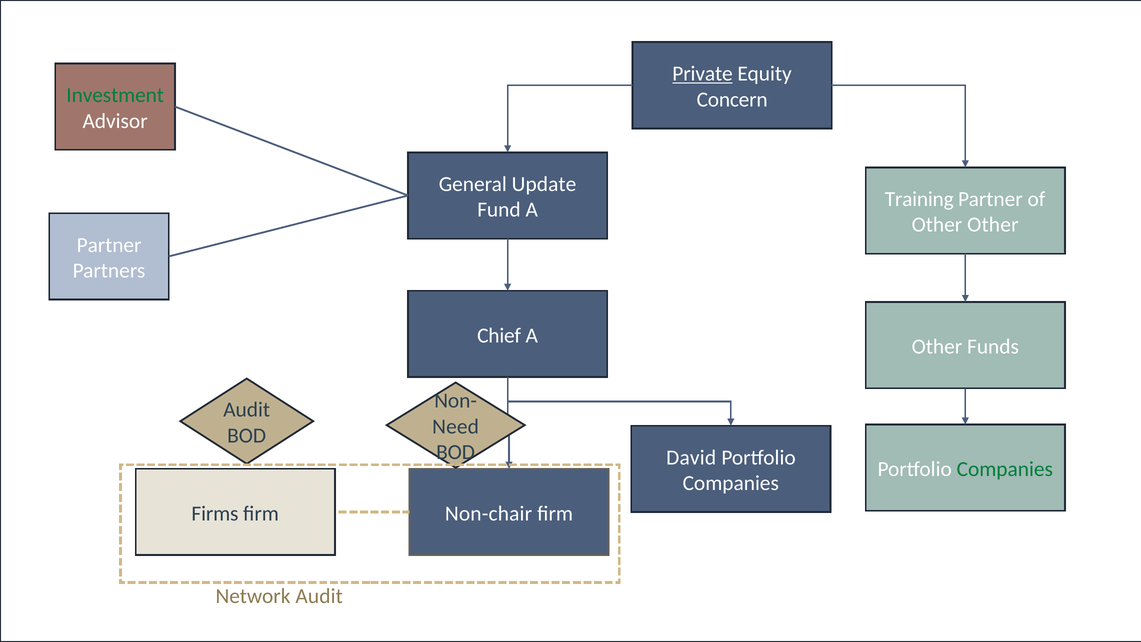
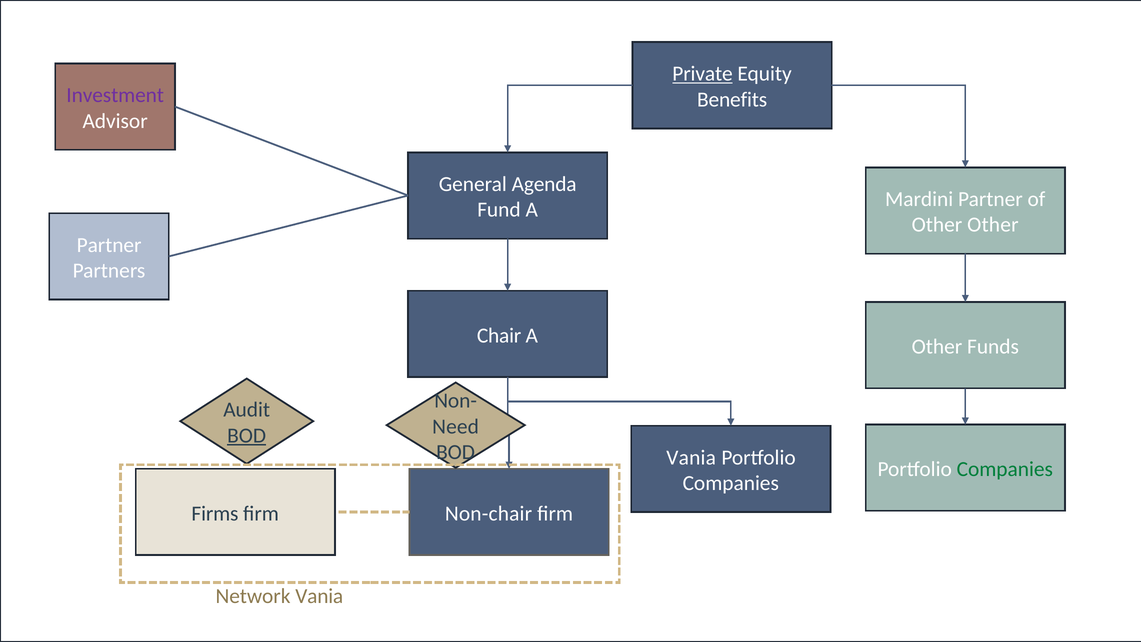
Investment colour: green -> purple (115, 95)
Concern: Concern -> Benefits (732, 100)
Update: Update -> Agenda (544, 184)
Training: Training -> Mardini (919, 199)
Chief: Chief -> Chair (499, 335)
BOD underline: none -> present (247, 435)
David: David -> Vania (691, 457)
Network Audit: Audit -> Vania (319, 596)
